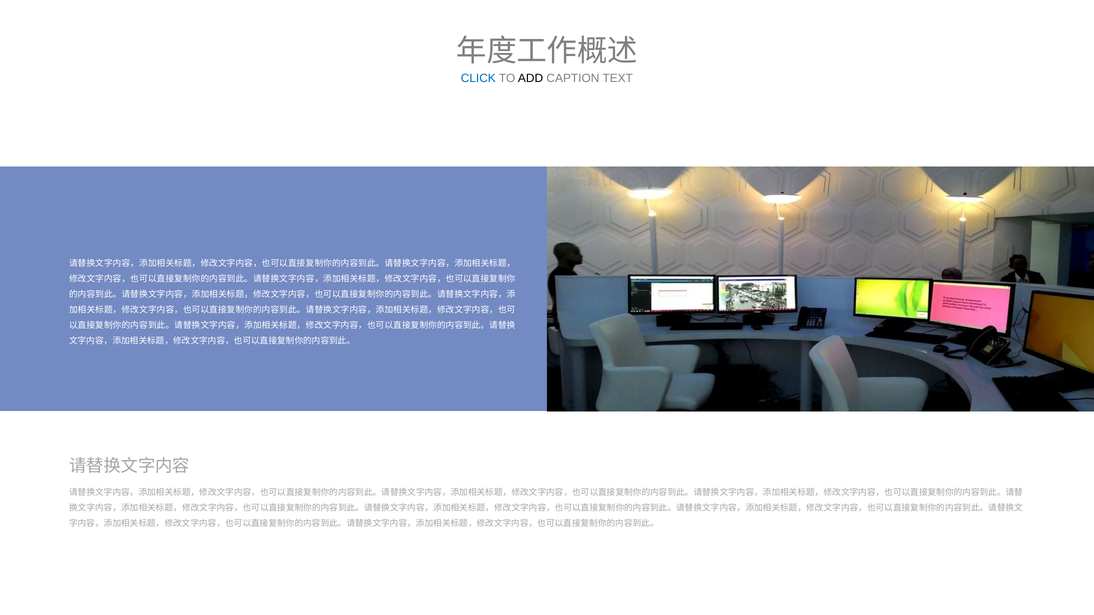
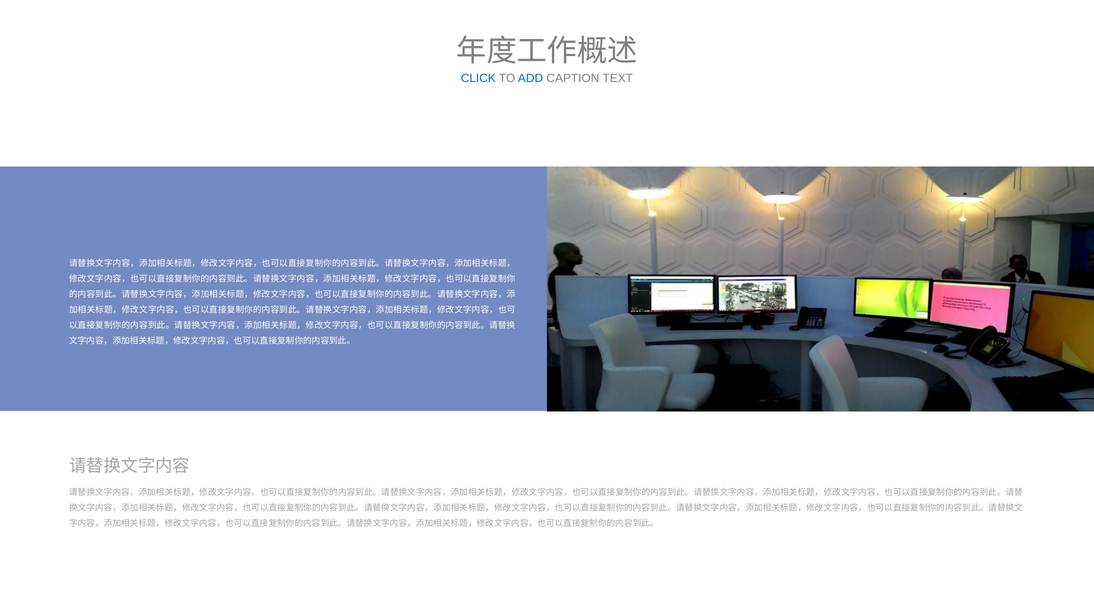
ADD colour: black -> blue (531, 78)
